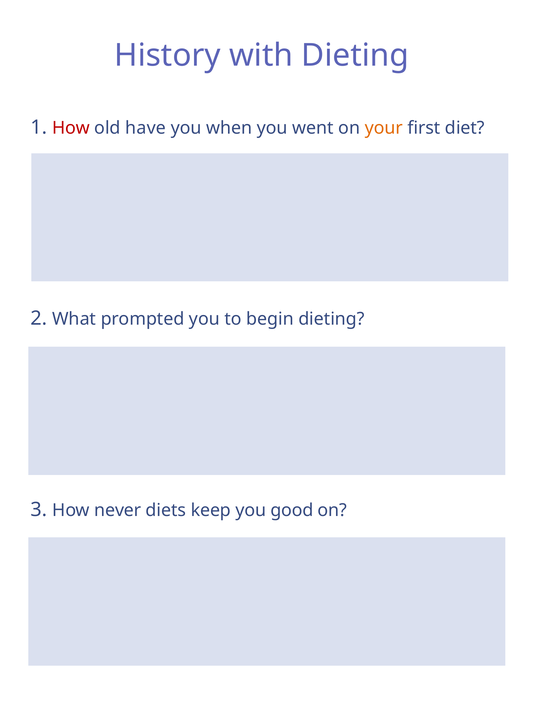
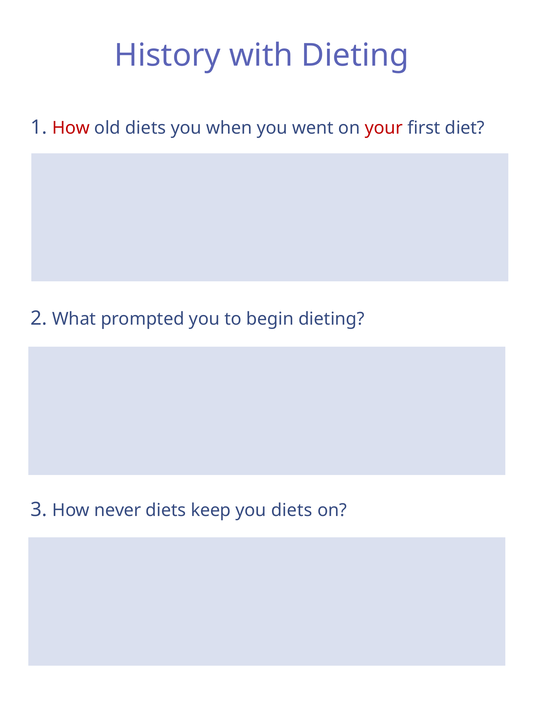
old have: have -> diets (146, 128)
your colour: orange -> red (384, 128)
you good: good -> diets (292, 510)
